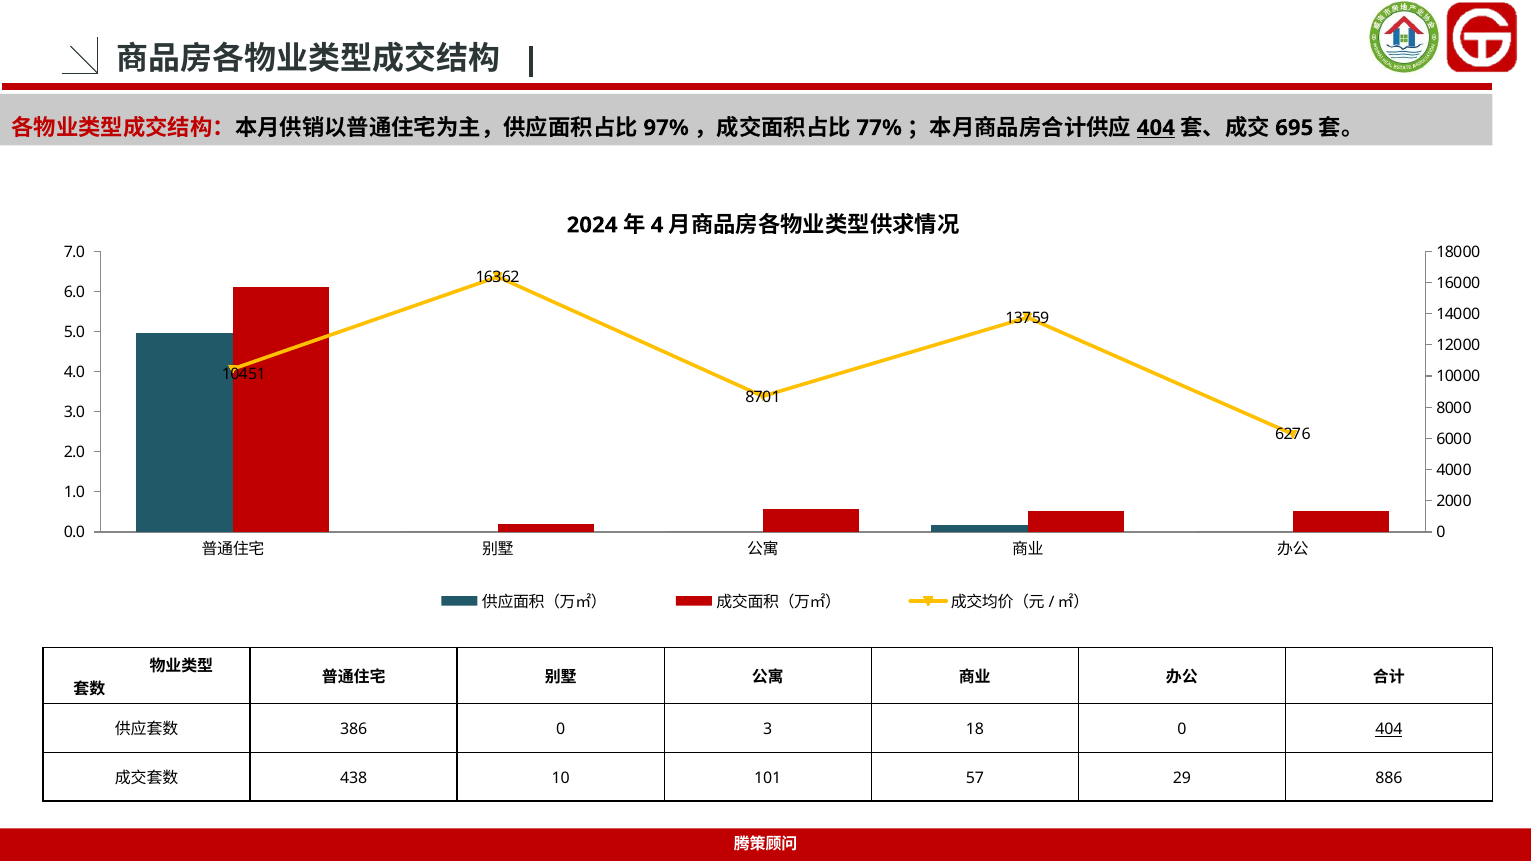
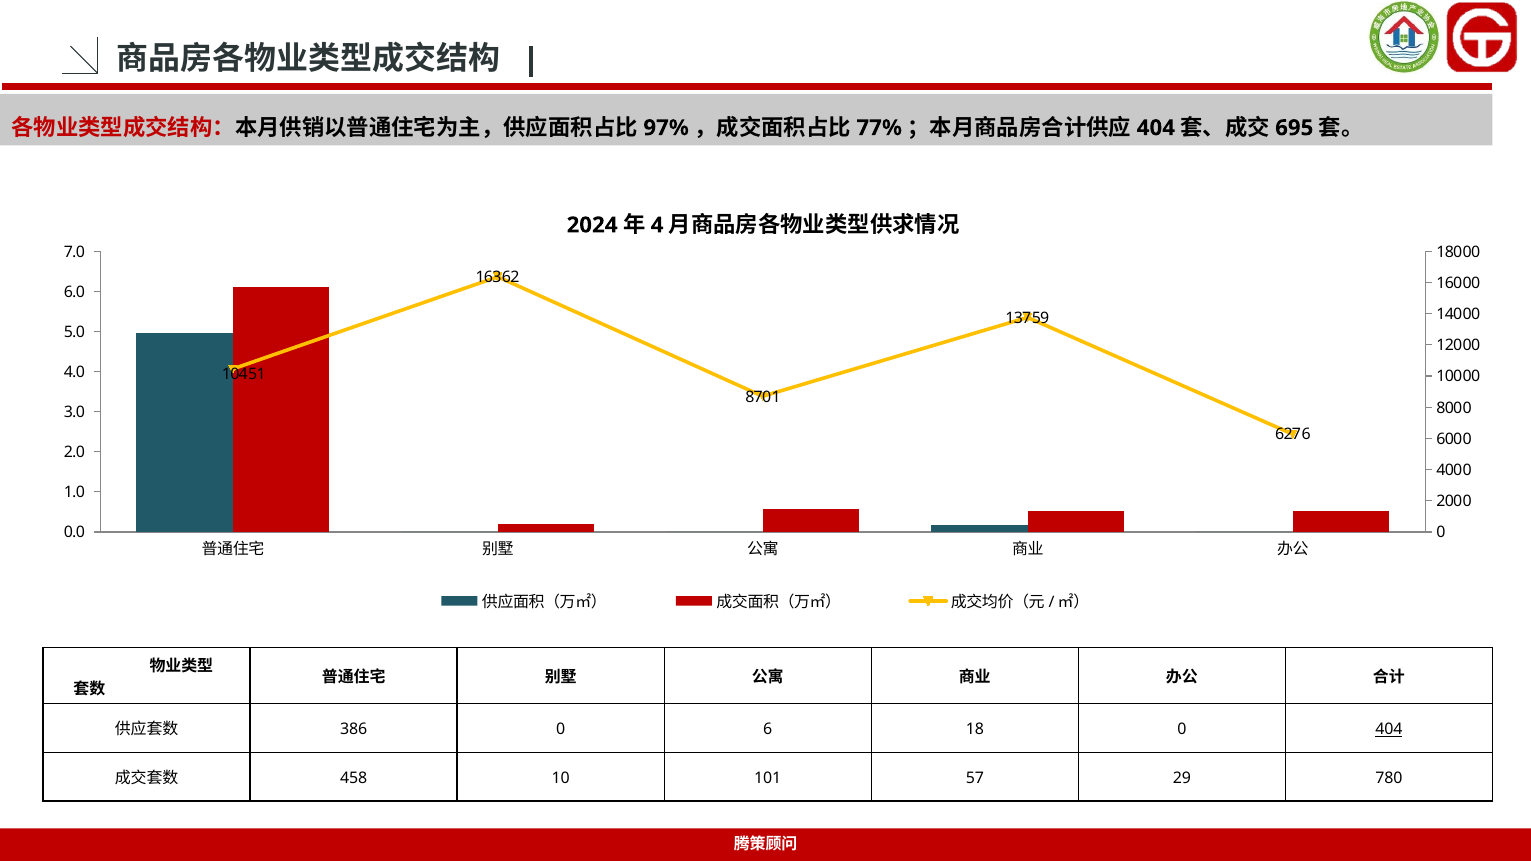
404 underline: present -> none (1156, 128)
3: 3 -> 6 (768, 729)
438: 438 -> 458 (354, 778)
886: 886 -> 780 (1389, 778)
